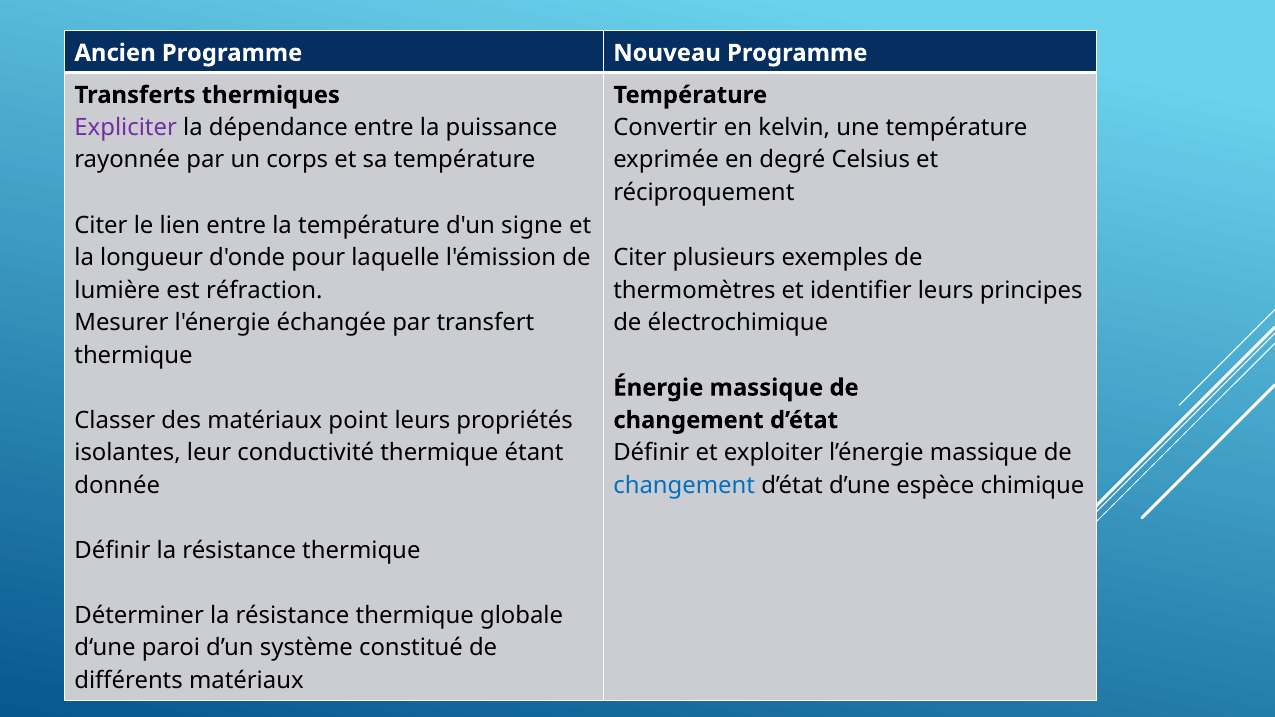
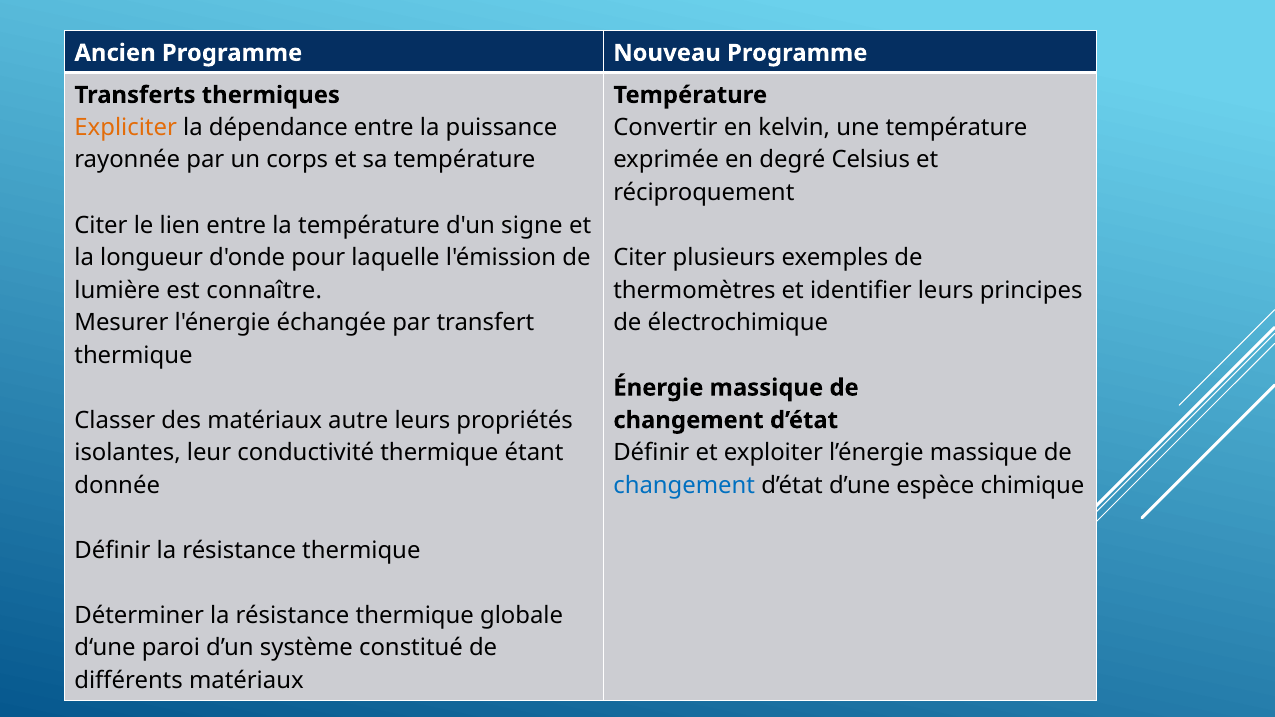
Expliciter colour: purple -> orange (126, 128)
réfraction: réfraction -> connaître (264, 290)
point: point -> autre (358, 420)
